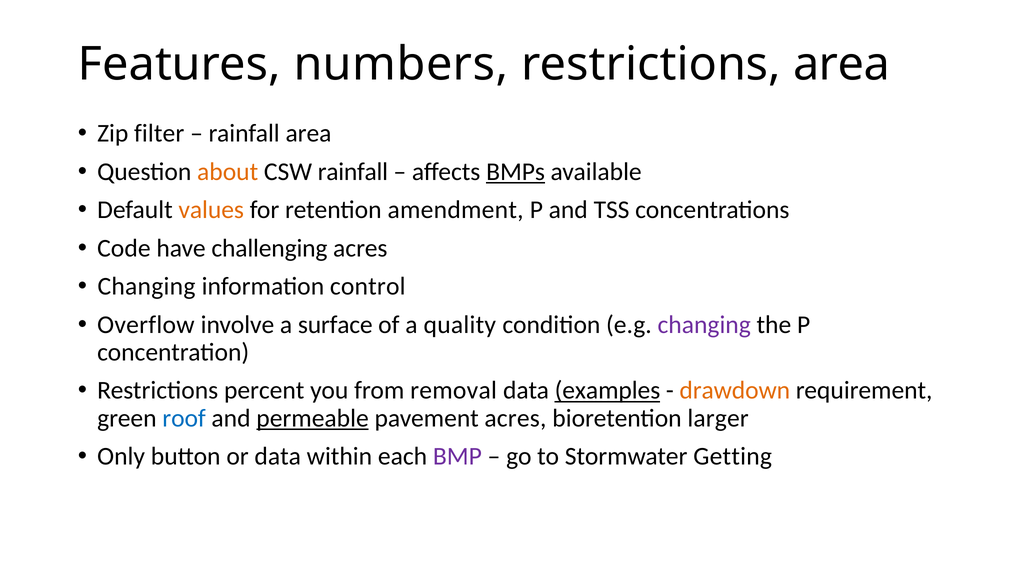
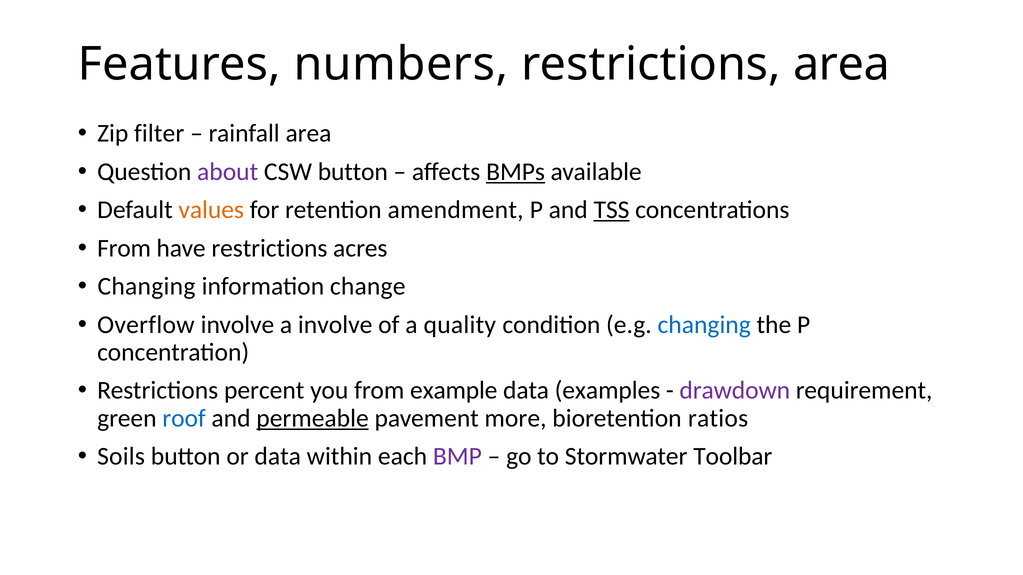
about colour: orange -> purple (228, 172)
CSW rainfall: rainfall -> button (353, 172)
TSS underline: none -> present (612, 210)
Code: Code -> From (124, 248)
have challenging: challenging -> restrictions (269, 248)
control: control -> change (368, 287)
a surface: surface -> involve (335, 325)
changing colour: purple -> blue (704, 325)
removal: removal -> example (454, 391)
examples underline: present -> none (607, 391)
drawdown colour: orange -> purple (735, 391)
pavement acres: acres -> more (515, 418)
larger: larger -> ratios (718, 418)
Only: Only -> Soils (121, 457)
Getting: Getting -> Toolbar (733, 457)
